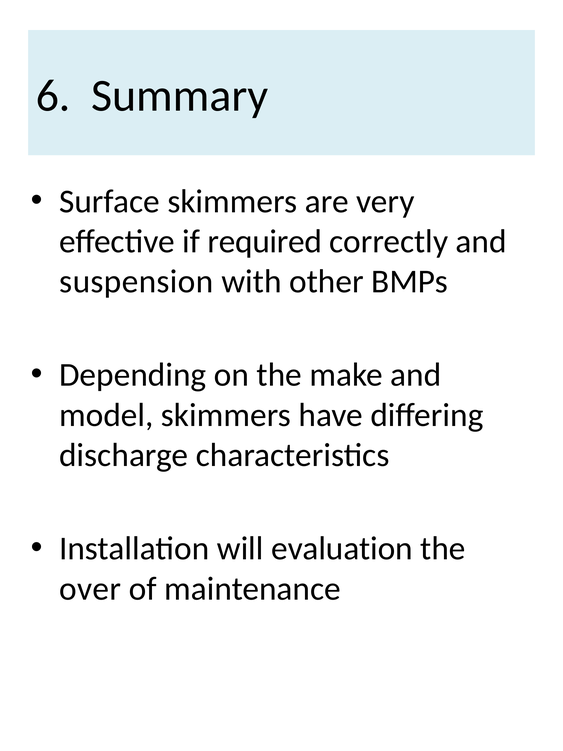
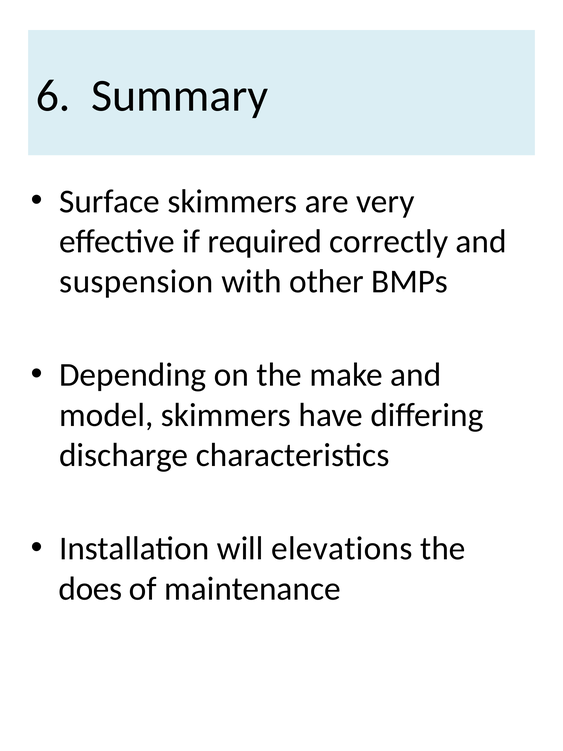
evaluation: evaluation -> elevations (342, 548)
over: over -> does (90, 588)
